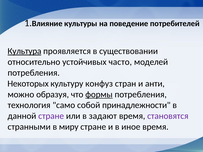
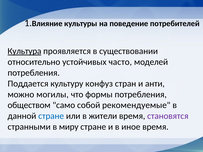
Некоторых: Некоторых -> Поддается (28, 84)
образуя: образуя -> могилы (53, 95)
формы underline: present -> none (99, 95)
технология: технология -> обществом (29, 105)
принадлежности: принадлежности -> рекомендуемые (136, 105)
стране colour: purple -> blue (51, 116)
задают: задают -> жители (103, 116)
